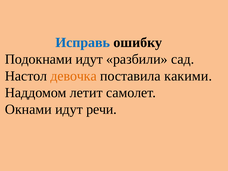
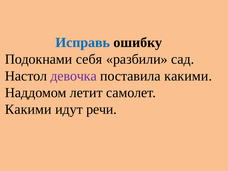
Подокнами идут: идут -> себя (89, 59)
девочка colour: orange -> purple (74, 76)
Окнами: Окнами -> Какими (28, 109)
